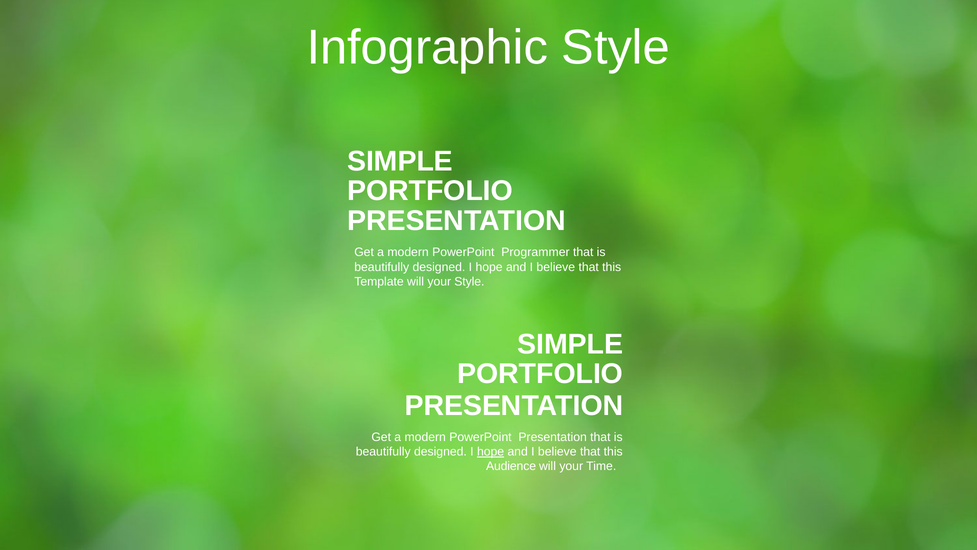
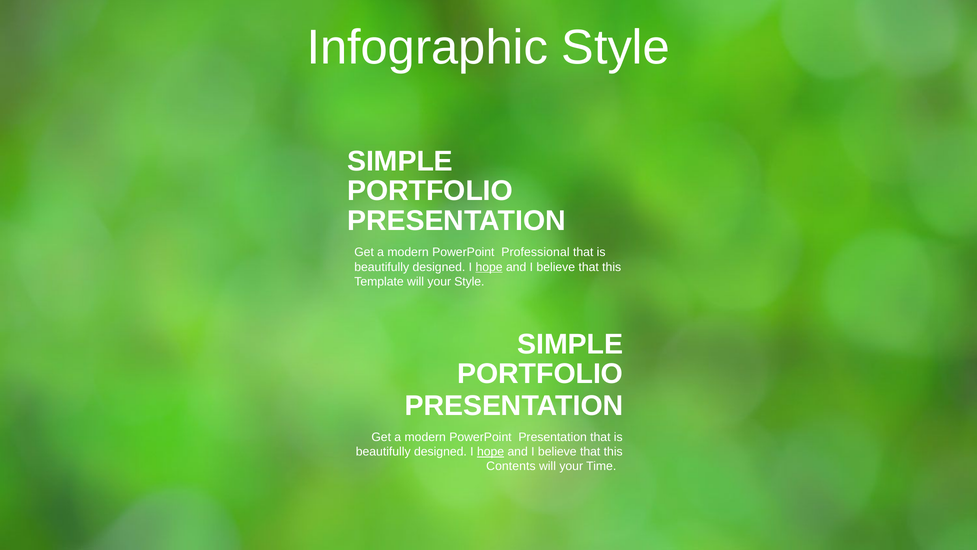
Programmer: Programmer -> Professional (535, 252)
hope underline: none -> present (489, 267)
Audience: Audience -> Contents (511, 466)
